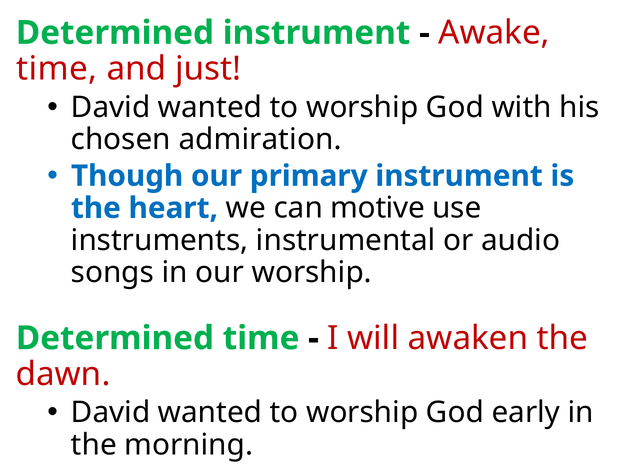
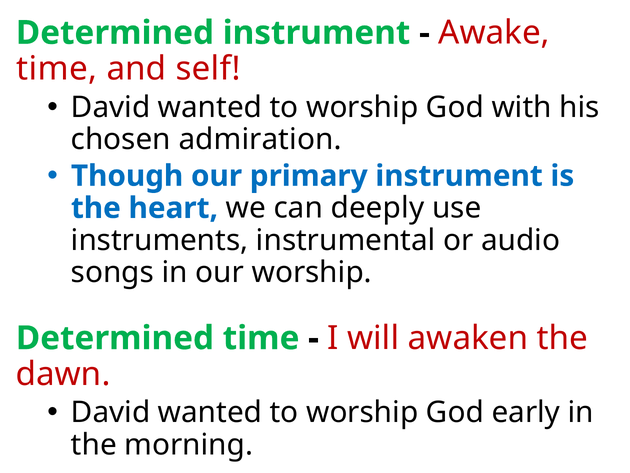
just: just -> self (208, 69)
motive: motive -> deeply (377, 208)
